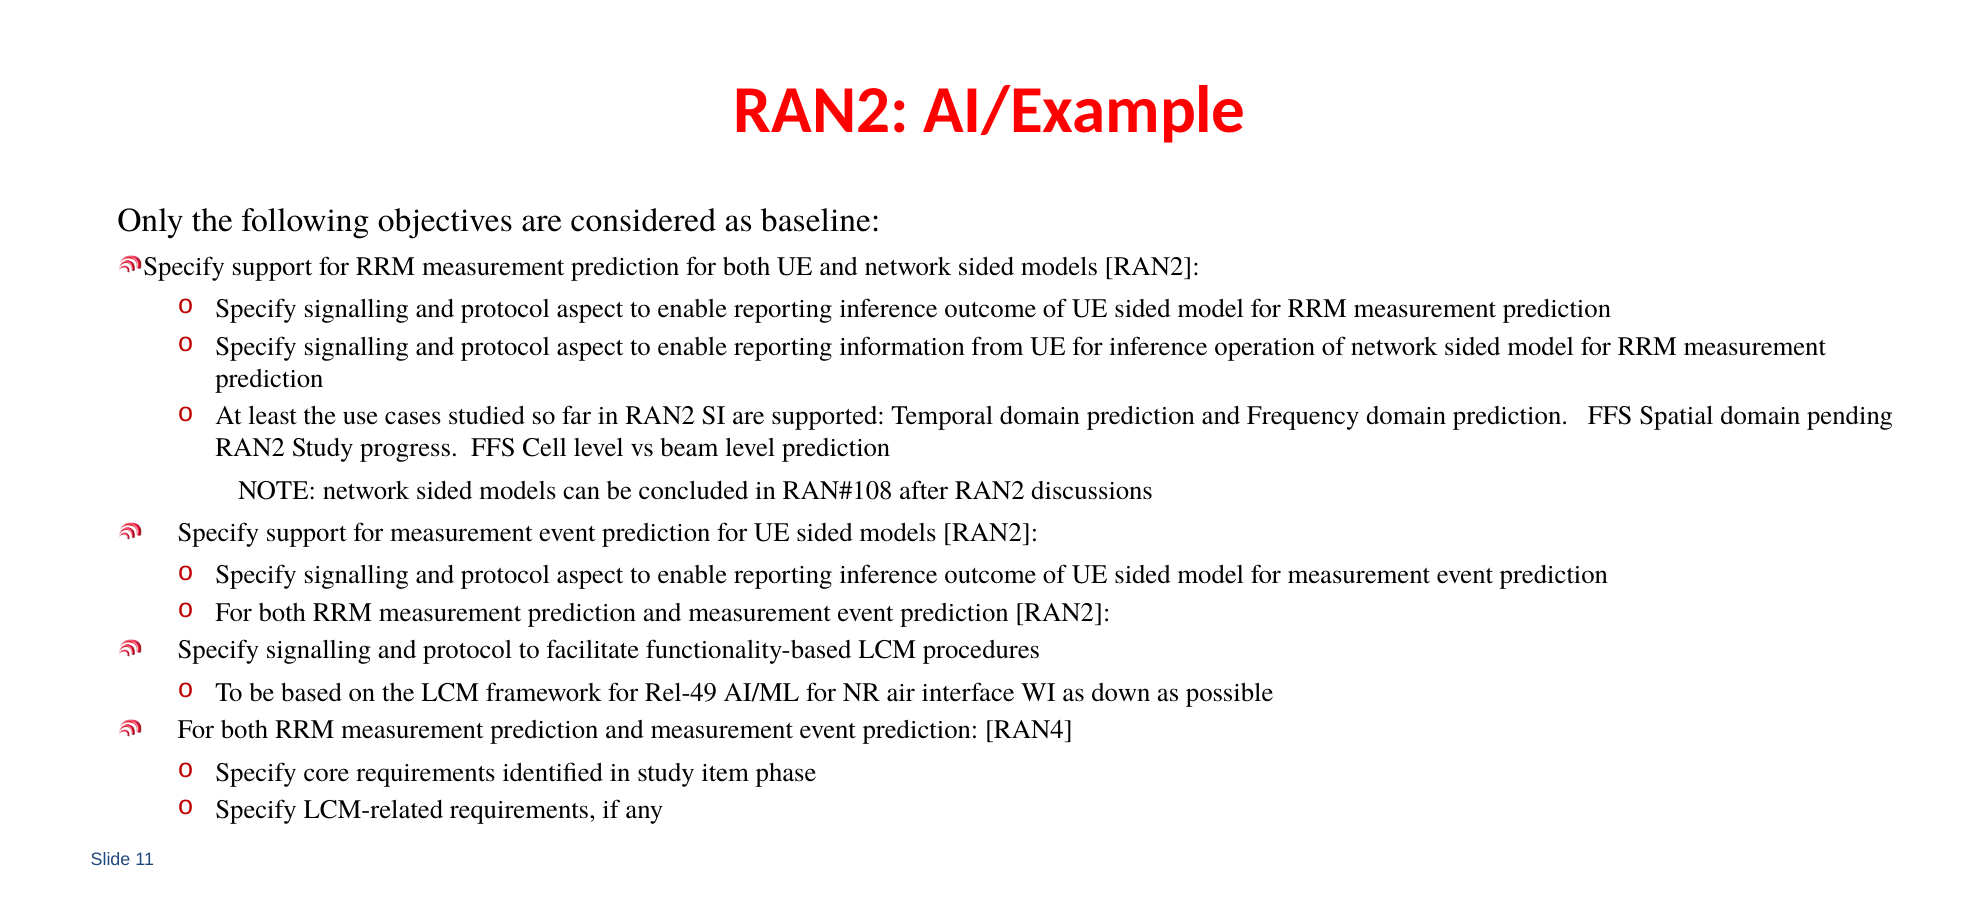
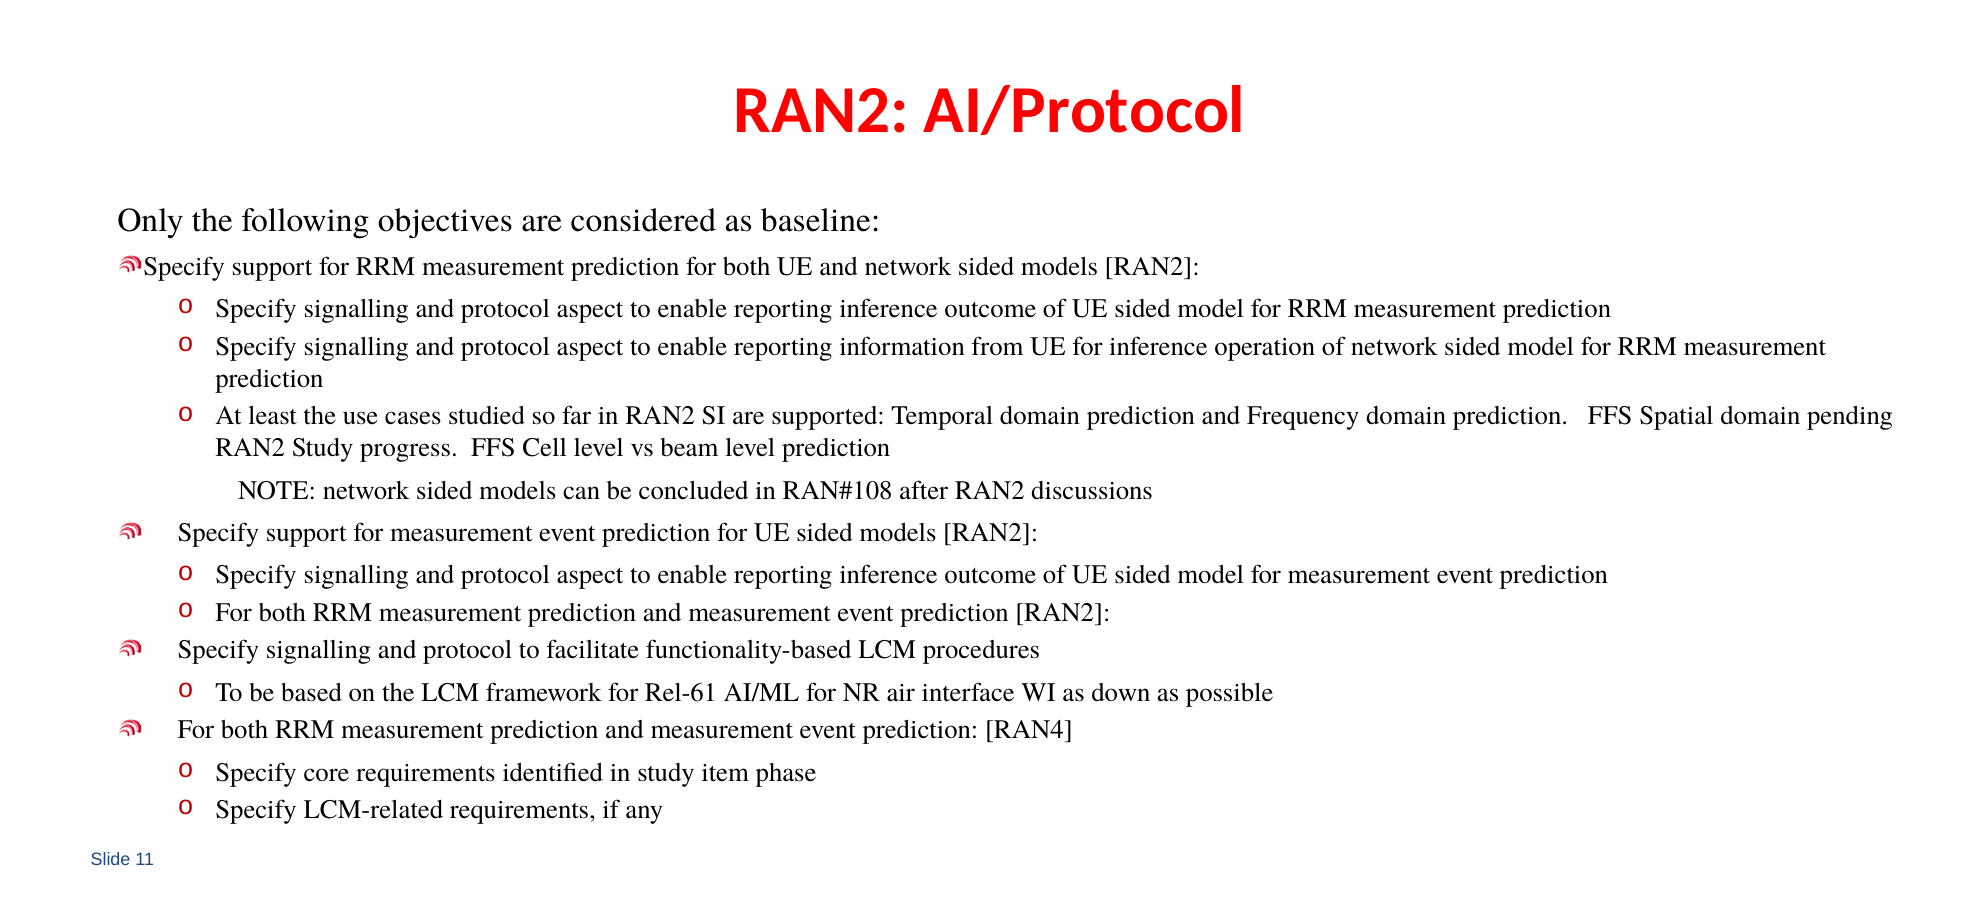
AI/Example: AI/Example -> AI/Protocol (1085, 110)
Rel-49: Rel-49 -> Rel-61 (681, 693)
